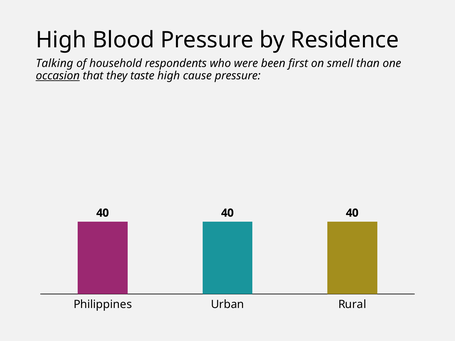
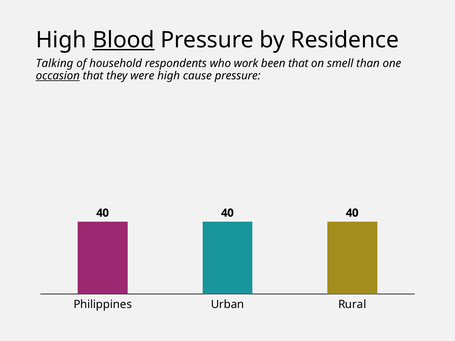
Blood underline: none -> present (124, 40)
were: were -> work (246, 64)
been first: first -> that (298, 64)
taste: taste -> were (142, 76)
